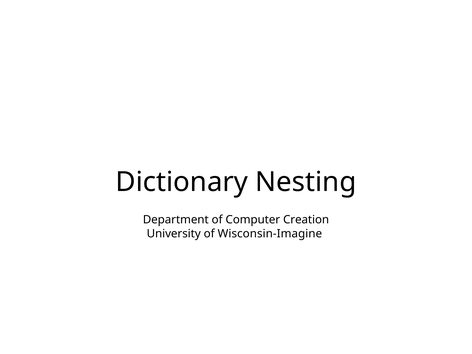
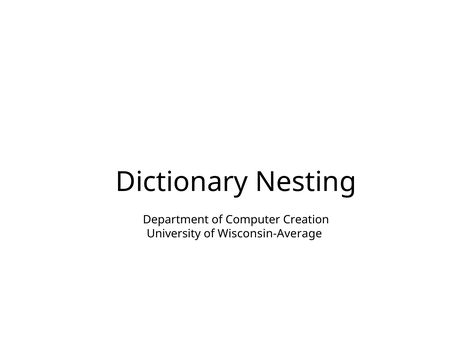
Wisconsin-Imagine: Wisconsin-Imagine -> Wisconsin-Average (270, 234)
